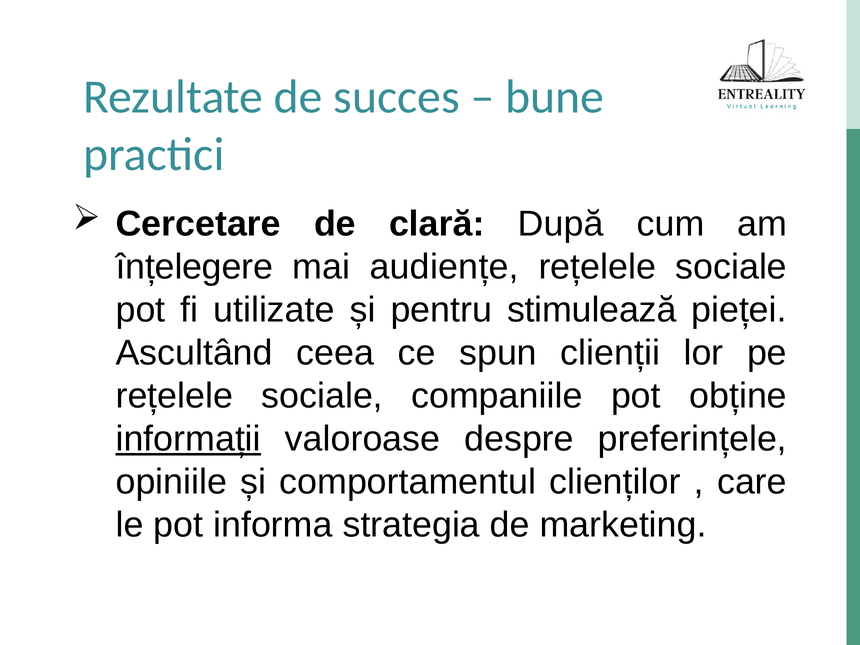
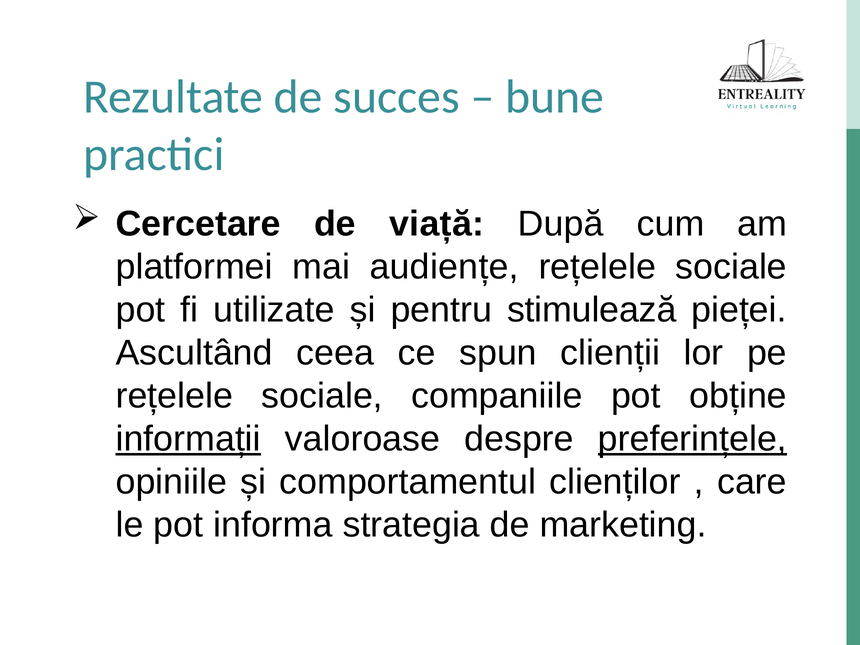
clară: clară -> viață (437, 224)
înțelegere: înțelegere -> platformei (194, 267)
preferințele underline: none -> present (692, 439)
